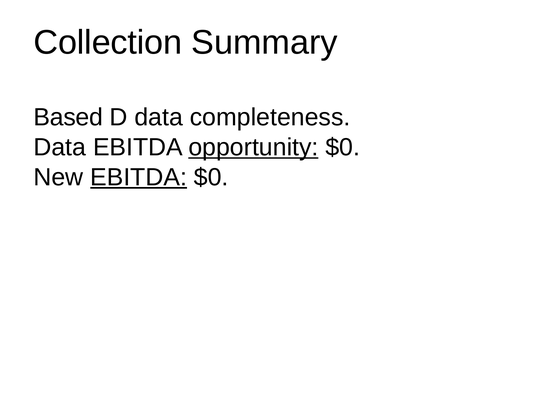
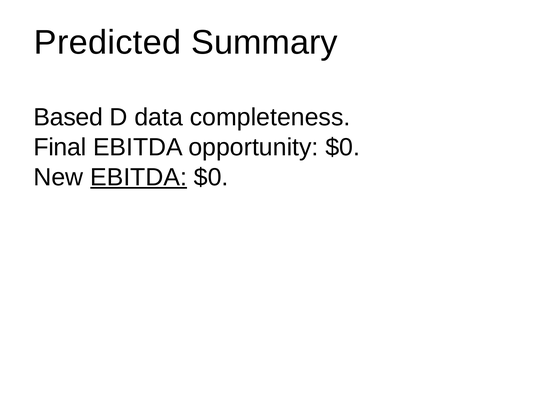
Collection: Collection -> Predicted (108, 43)
Data: Data -> Final (60, 147)
opportunity underline: present -> none (253, 147)
